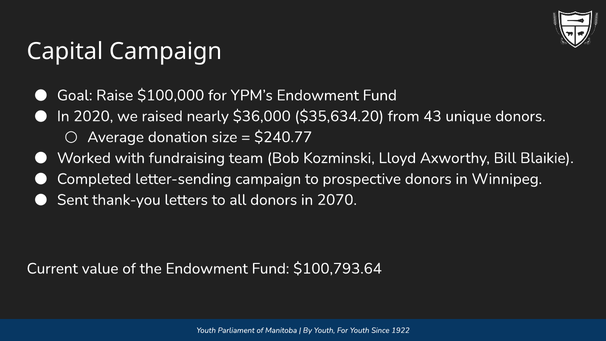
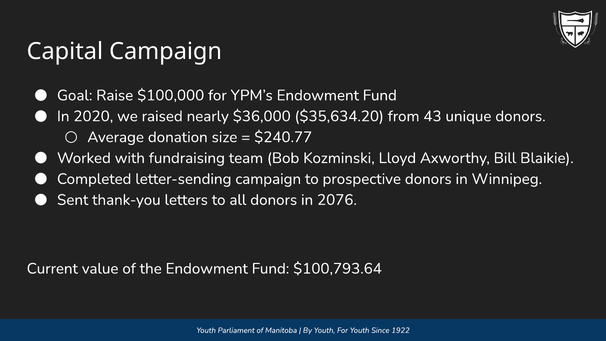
2070: 2070 -> 2076 (337, 200)
